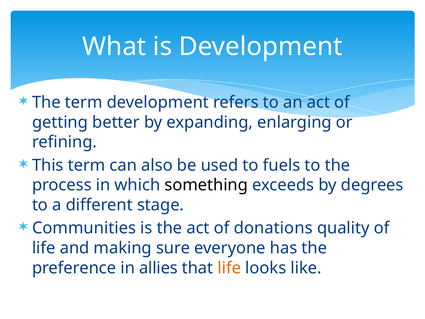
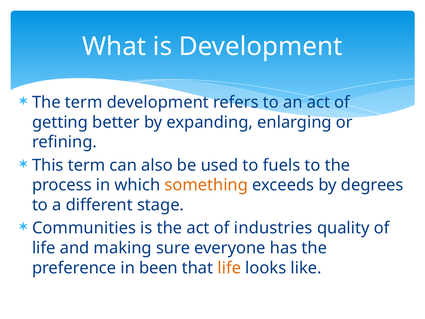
something colour: black -> orange (206, 185)
donations: donations -> industries (273, 228)
allies: allies -> been (158, 268)
